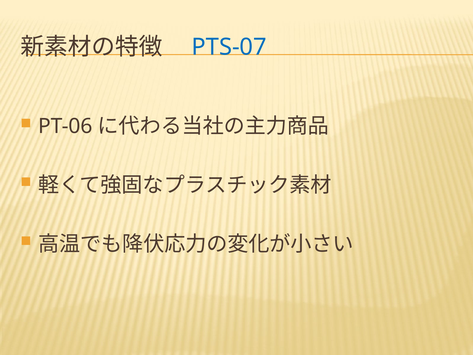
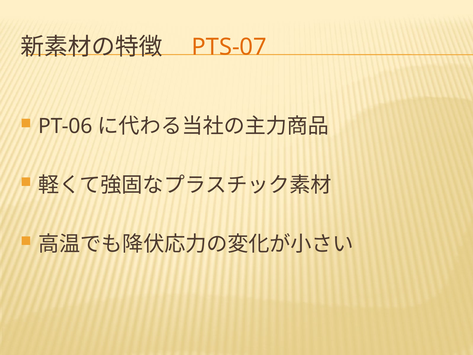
PTS-07 colour: blue -> orange (229, 47)
